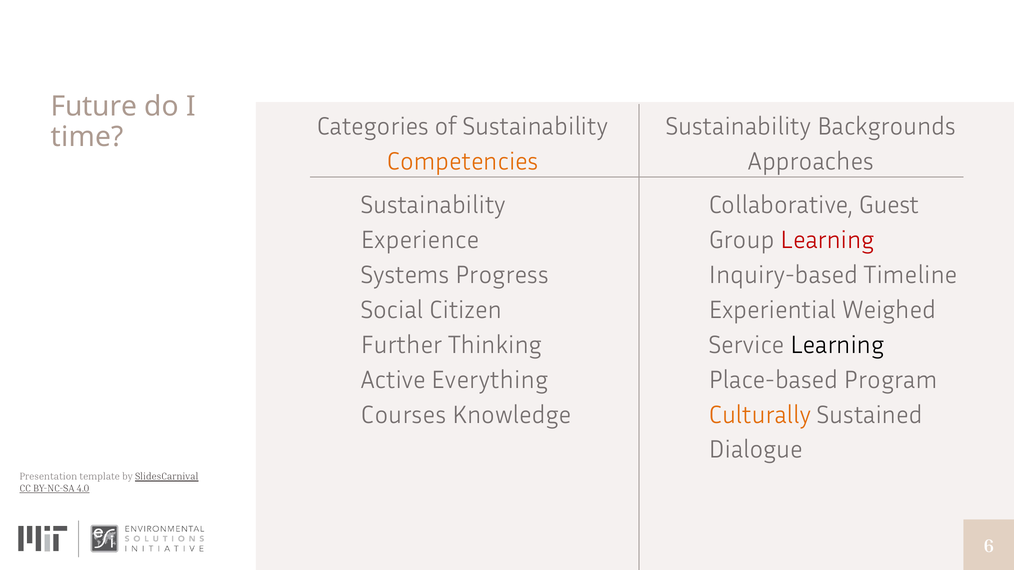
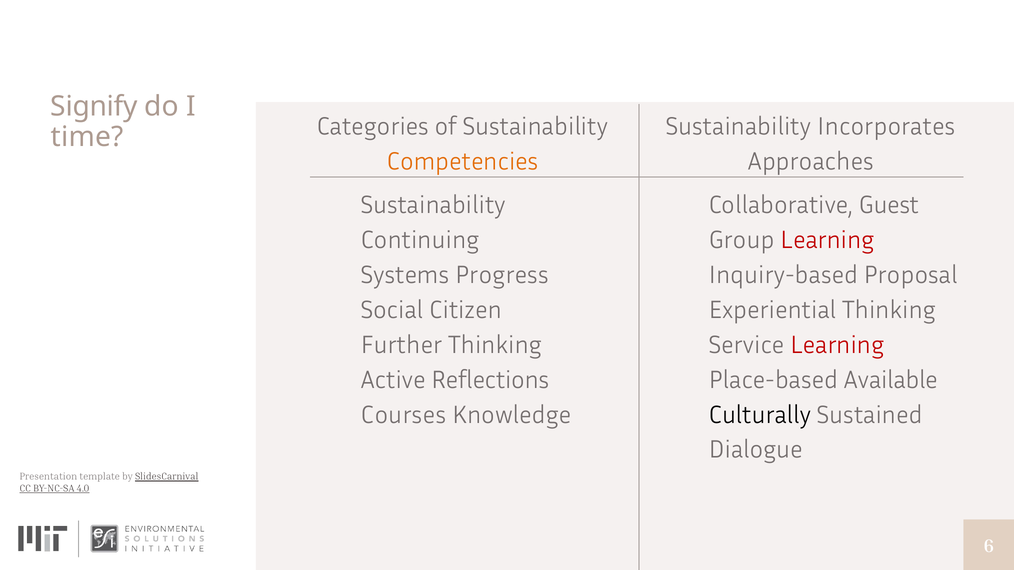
Future: Future -> Signify (94, 106)
Backgrounds: Backgrounds -> Incorporates (886, 127)
Experience: Experience -> Continuing (420, 240)
Timeline: Timeline -> Proposal (911, 275)
Experiential Weighed: Weighed -> Thinking (889, 310)
Learning colour: black -> red (837, 345)
Everything: Everything -> Reflections (490, 380)
Program: Program -> Available (891, 380)
Culturally colour: orange -> black (760, 415)
